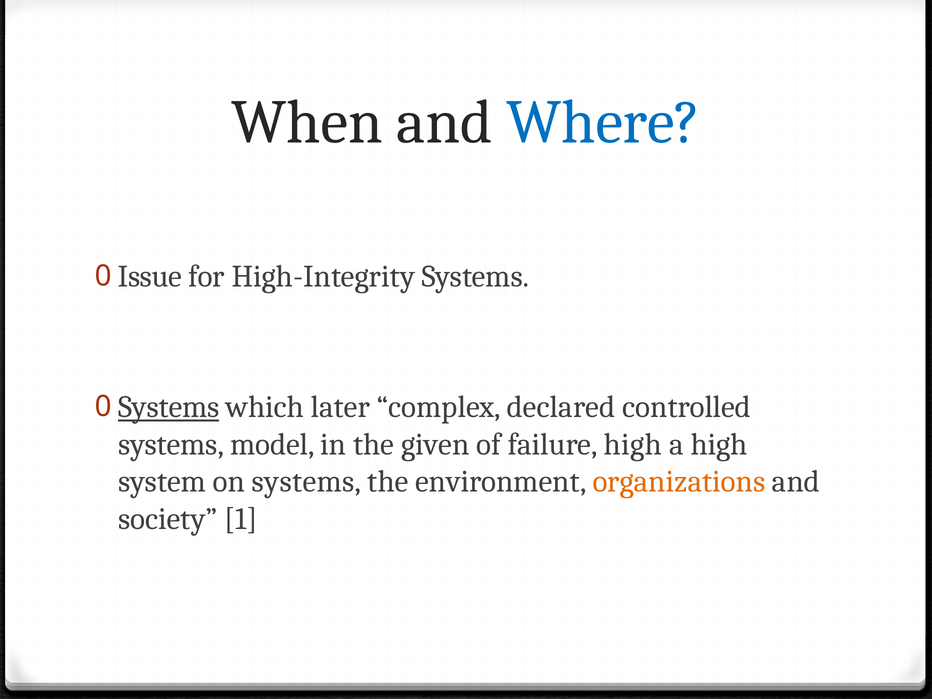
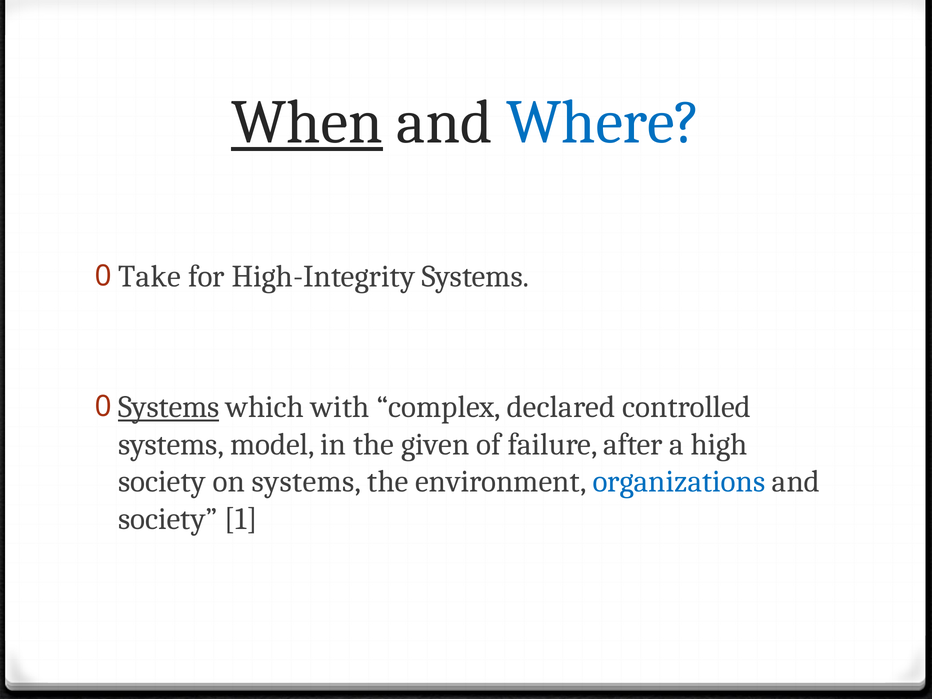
When underline: none -> present (307, 122)
Issue: Issue -> Take (150, 277)
later: later -> with (340, 407)
failure high: high -> after (633, 444)
system: system -> society (162, 482)
organizations colour: orange -> blue (679, 482)
